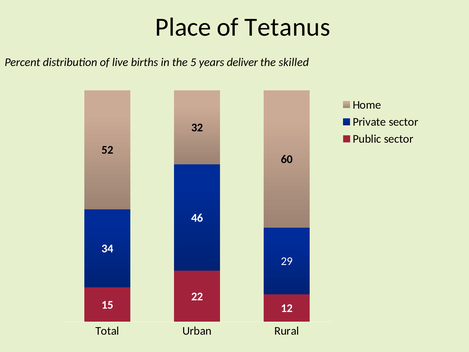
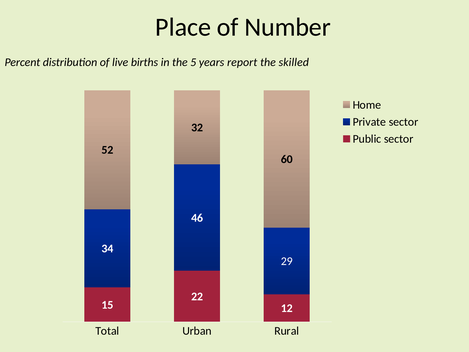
Tetanus: Tetanus -> Number (288, 27)
deliver: deliver -> report (242, 62)
